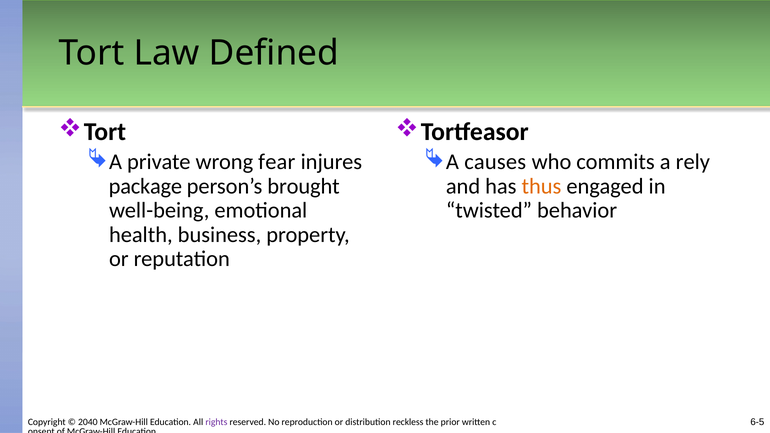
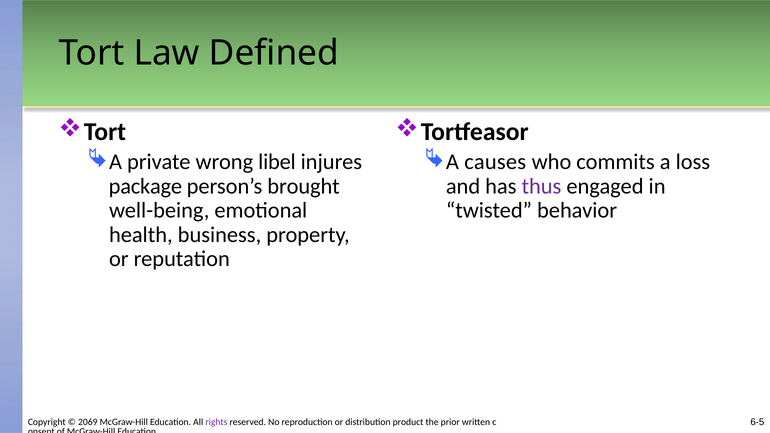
fear: fear -> libel (277, 162)
rely: rely -> loss (693, 162)
thus colour: orange -> purple (541, 186)
2040: 2040 -> 2069 (88, 422)
reckless: reckless -> product (408, 422)
